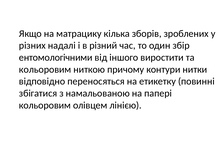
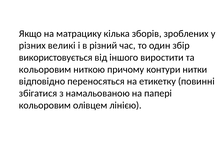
надалі: надалі -> великі (62, 46)
ентомологічними: ентомологічними -> використовується (56, 57)
